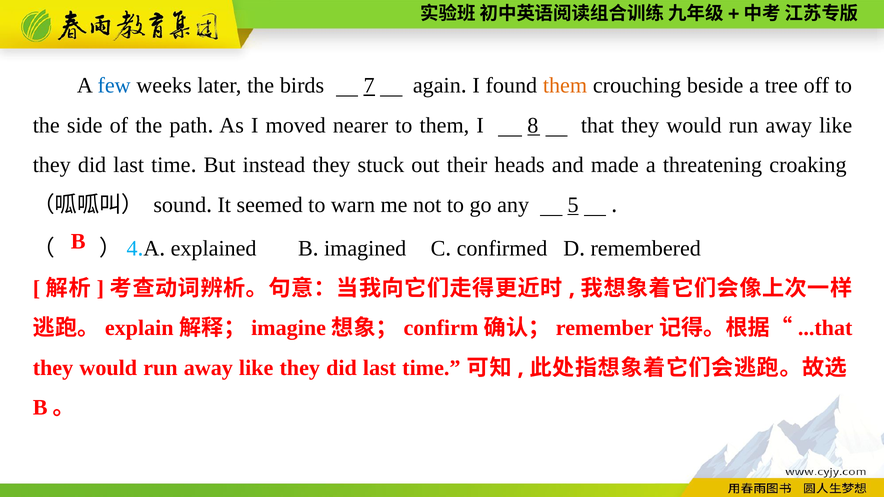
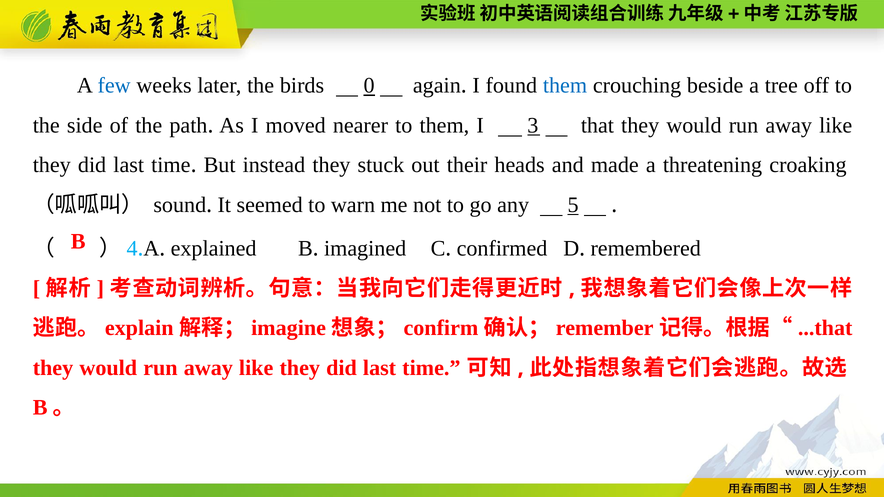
7: 7 -> 0 (369, 86)
them colour: orange -> blue (565, 86)
8: 8 -> 3 (533, 125)
